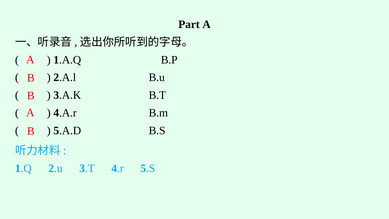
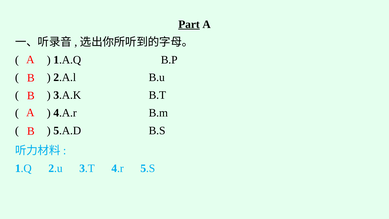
Part underline: none -> present (189, 24)
